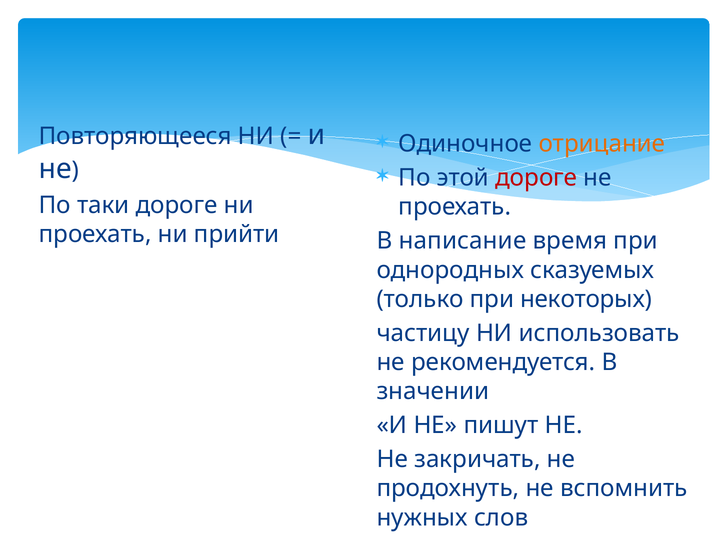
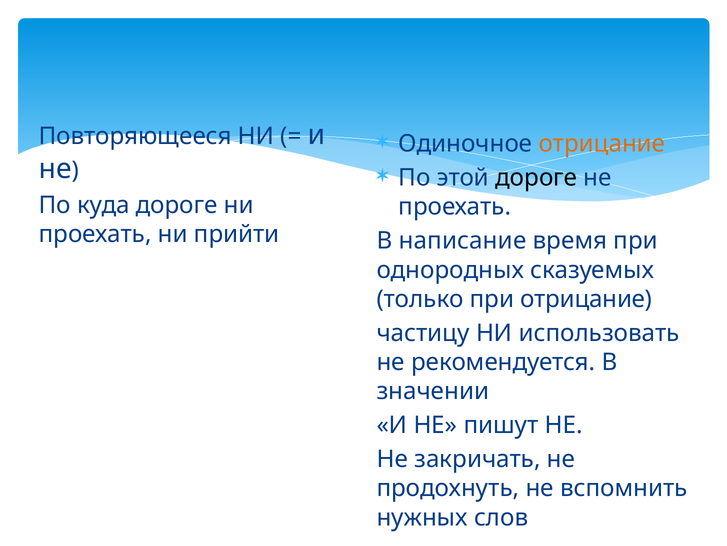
дороге colour: red -> black (536, 178)
таки: таки -> куда (103, 205)
при некоторых: некоторых -> отрицание (586, 299)
